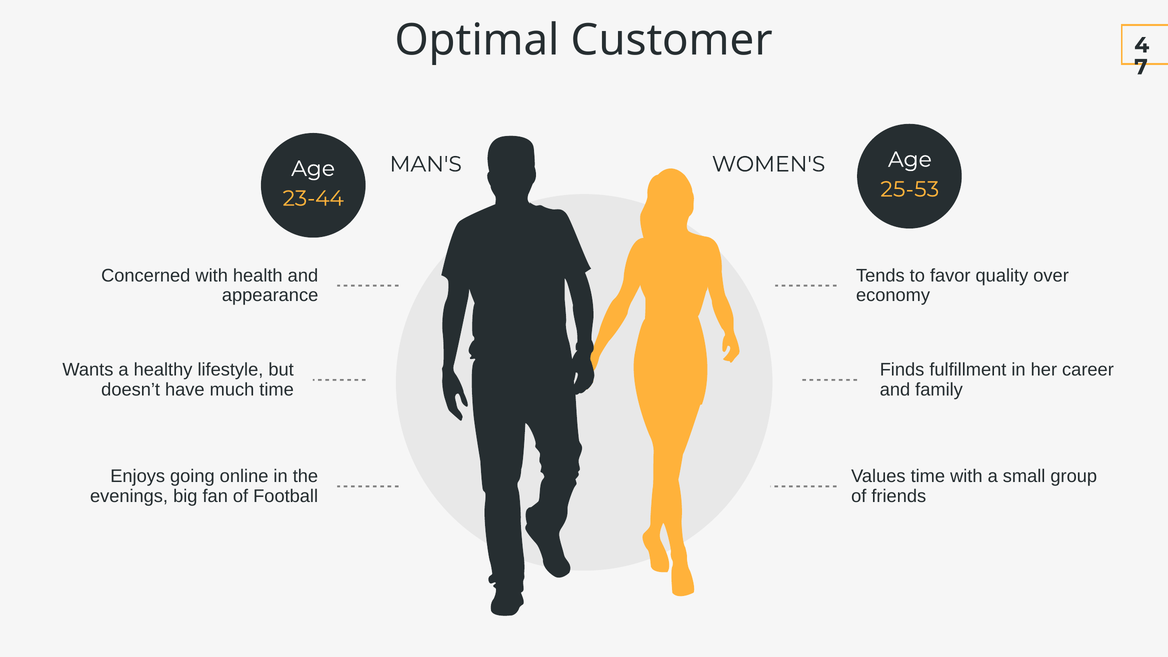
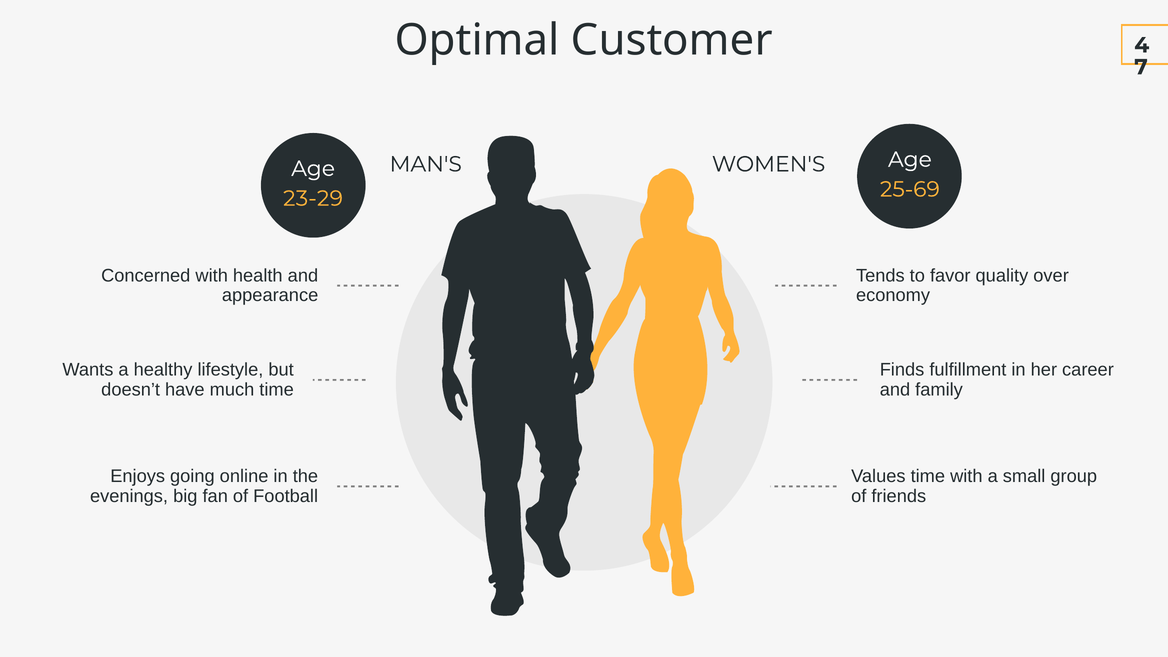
25-53: 25-53 -> 25-69 (910, 189)
23-44: 23-44 -> 23-29 (313, 198)
